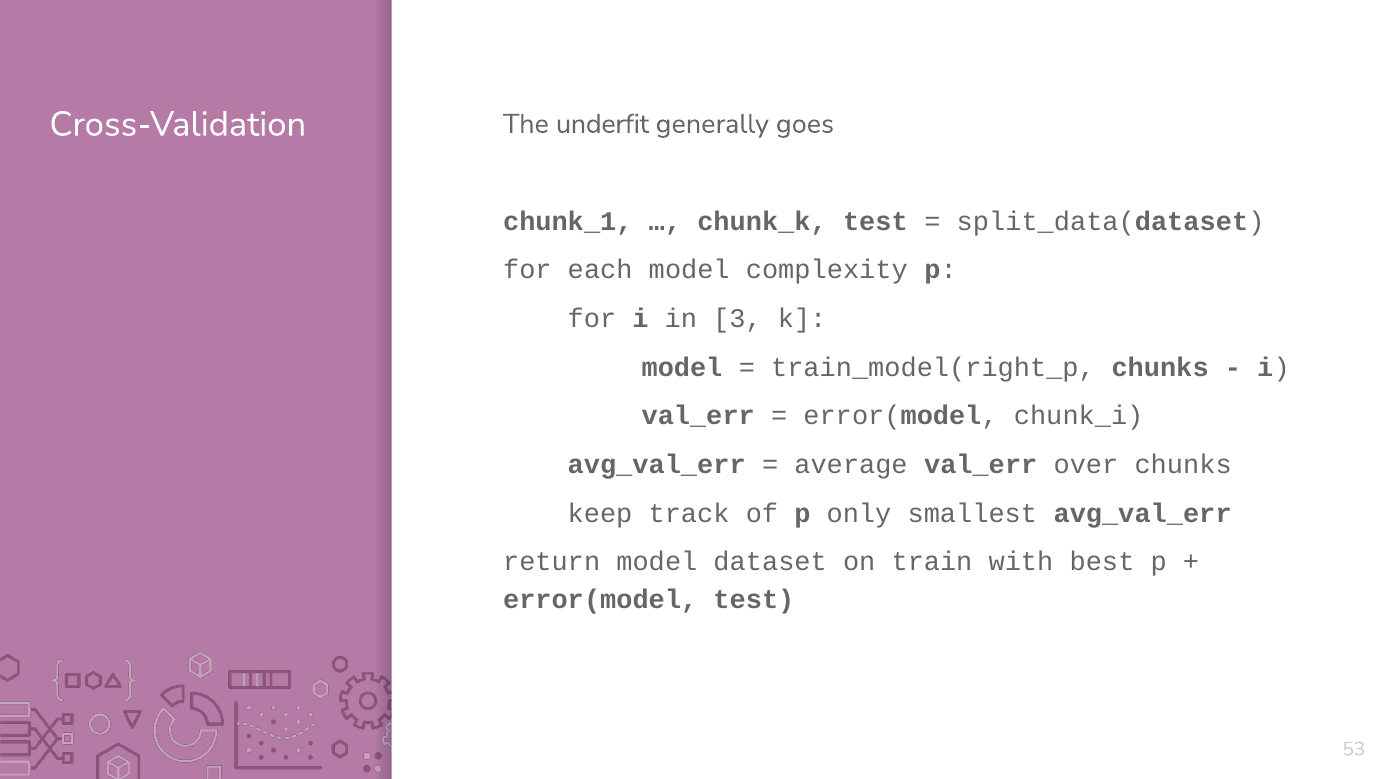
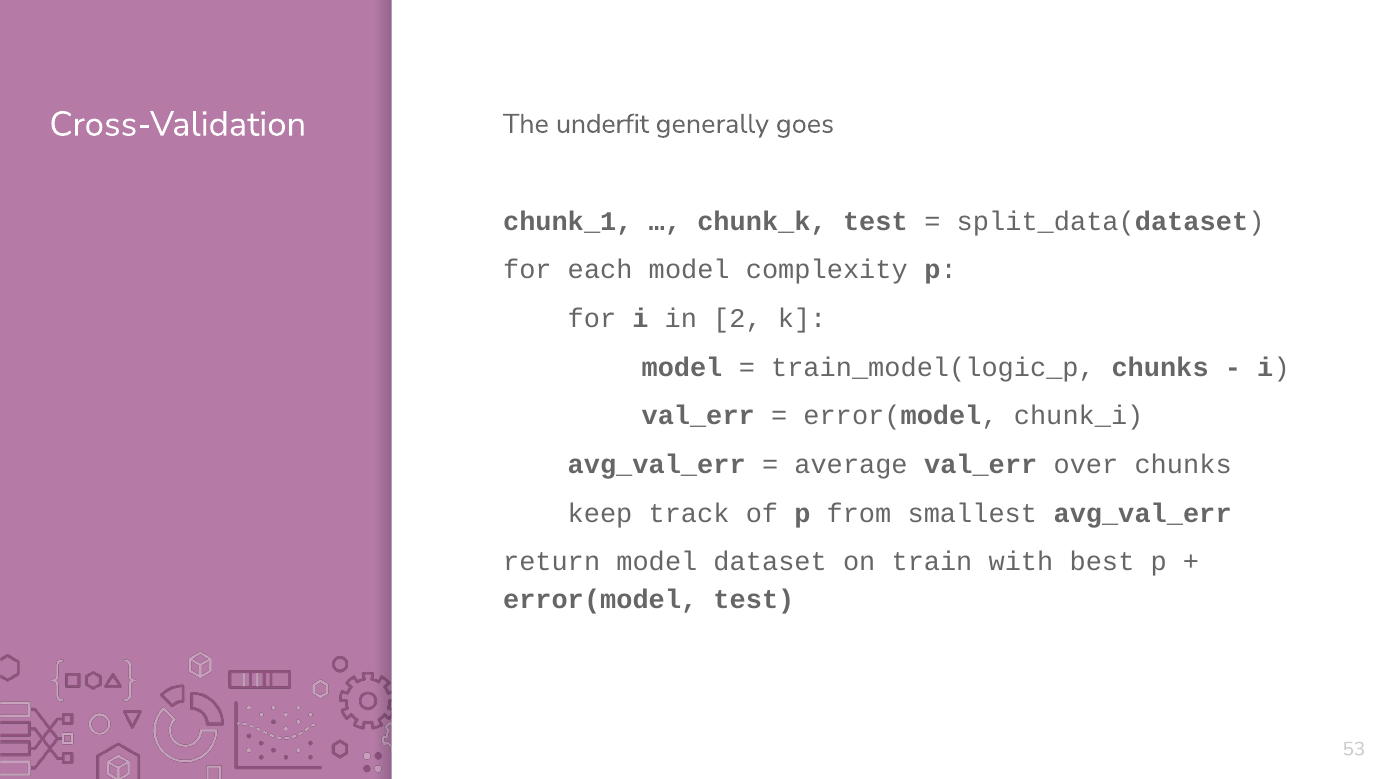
3: 3 -> 2 (737, 319)
train_model(right_p: train_model(right_p -> train_model(logic_p (933, 367)
only: only -> from (859, 513)
